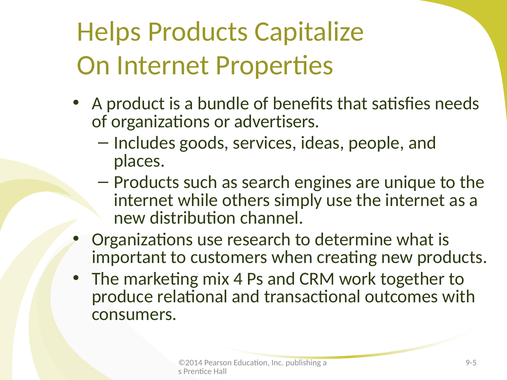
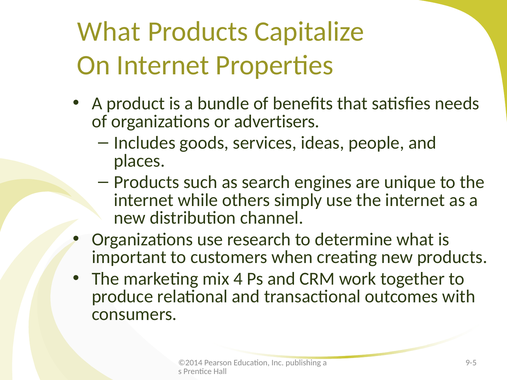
Helps: Helps -> What (109, 32)
